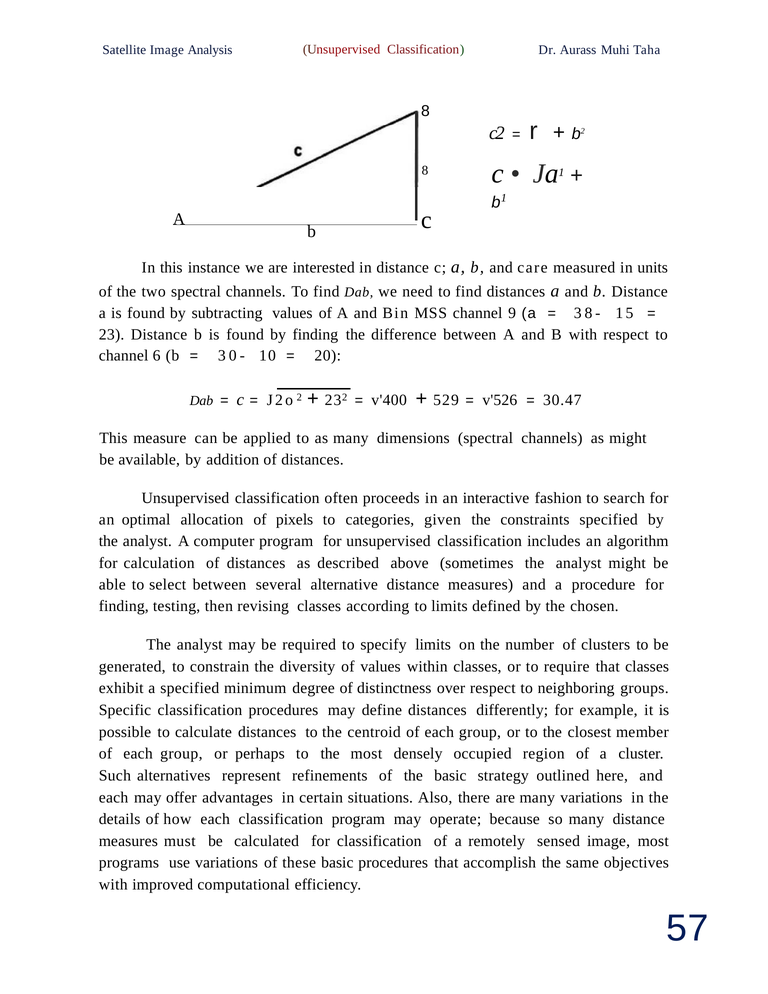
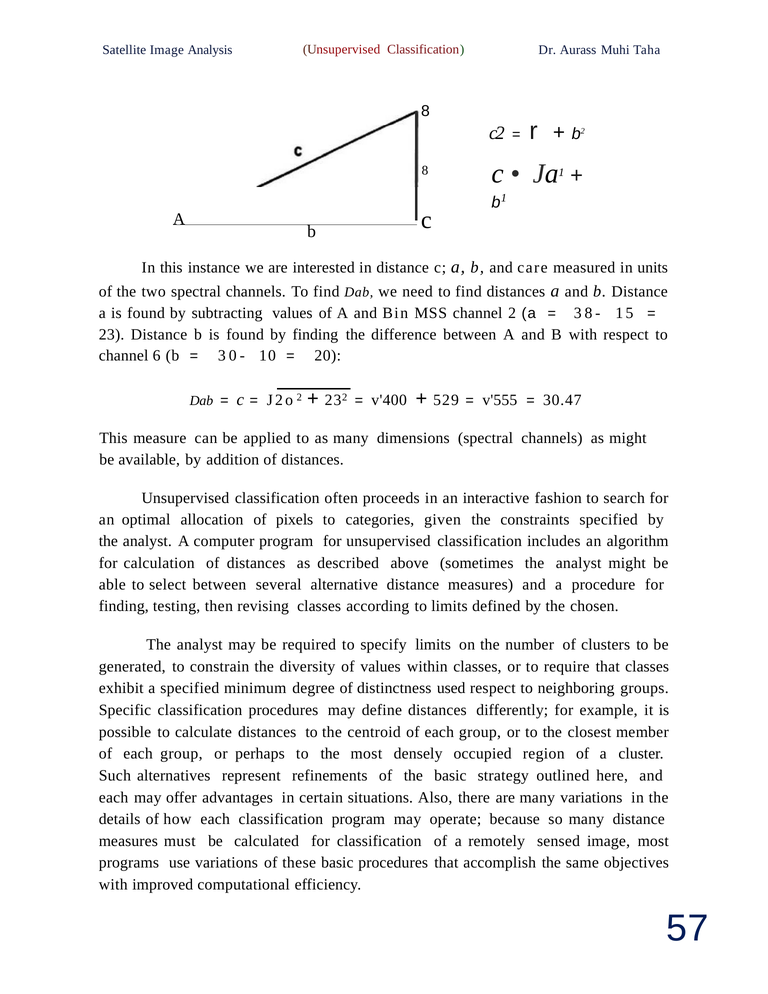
9: 9 -> 2 (512, 313)
v'526: v'526 -> v'555 (500, 400)
over: over -> used (451, 688)
